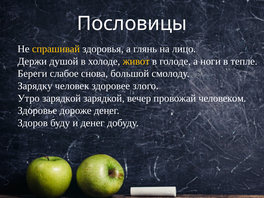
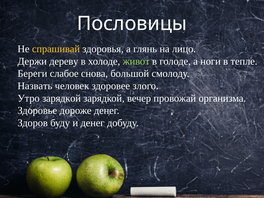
душой: душой -> дереву (64, 61)
живот colour: yellow -> light green (136, 61)
Зарядку: Зарядку -> Назвать (35, 86)
человеком: человеком -> организма (222, 98)
